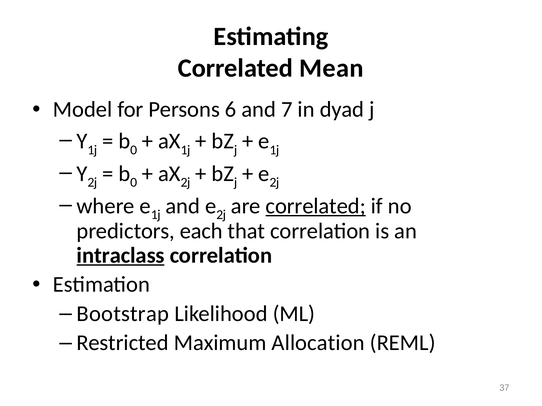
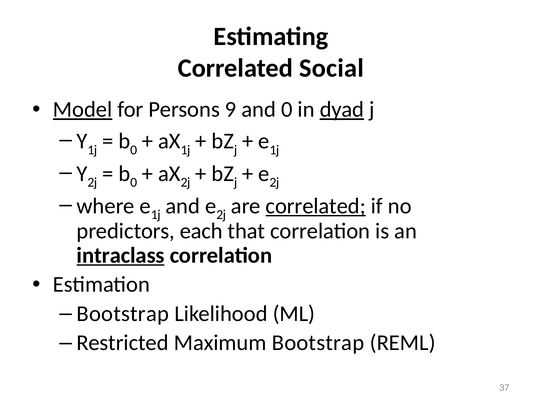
Mean: Mean -> Social (331, 68)
Model underline: none -> present (83, 110)
6: 6 -> 9 (231, 110)
and 7: 7 -> 0 (287, 110)
dyad underline: none -> present (342, 110)
Maximum Allocation: Allocation -> Bootstrap (318, 343)
